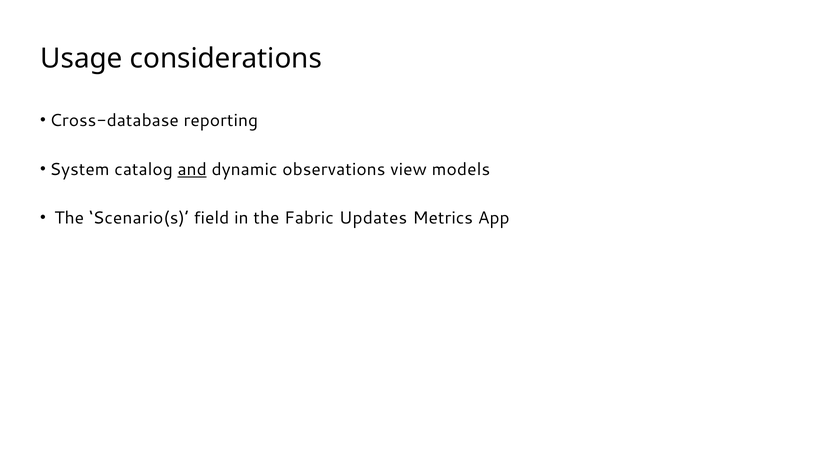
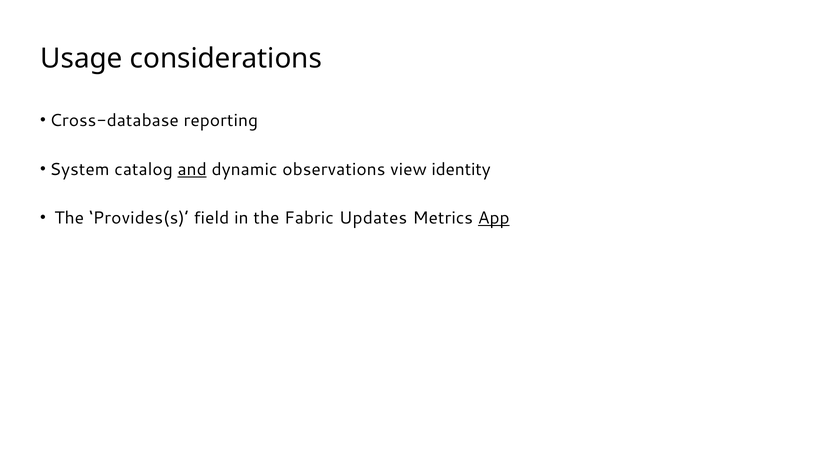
models: models -> identity (461, 170)
Scenario(s: Scenario(s -> Provides(s (139, 218)
App underline: none -> present (494, 218)
